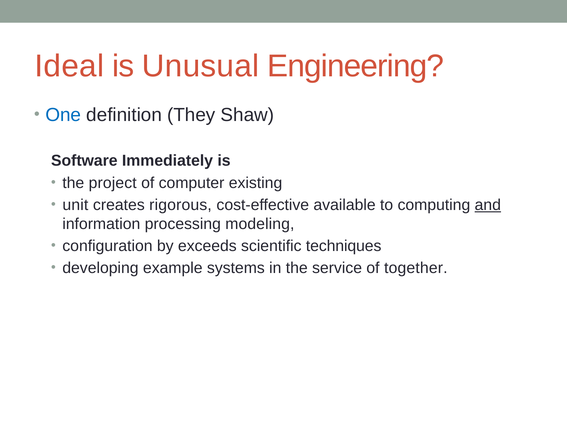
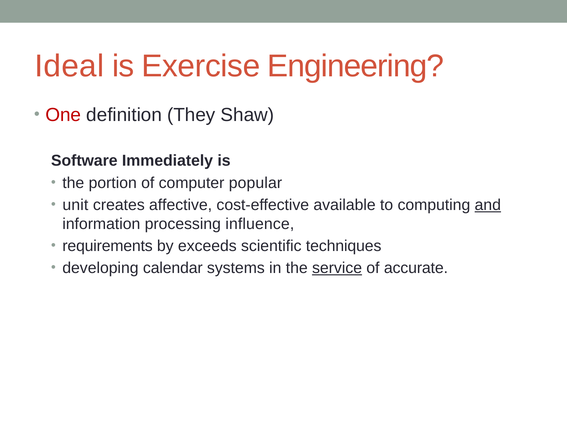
Unusual: Unusual -> Exercise (201, 66)
One colour: blue -> red (63, 115)
project: project -> portion (113, 183)
existing: existing -> popular (255, 183)
rigorous: rigorous -> affective (181, 205)
modeling: modeling -> influence (260, 224)
configuration: configuration -> requirements (108, 246)
example: example -> calendar (173, 268)
service underline: none -> present (337, 268)
together: together -> accurate (416, 268)
